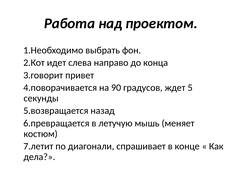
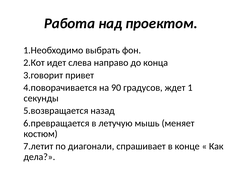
5: 5 -> 1 (190, 87)
